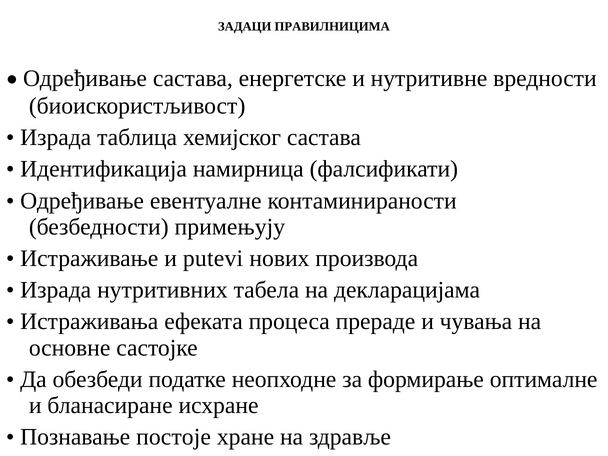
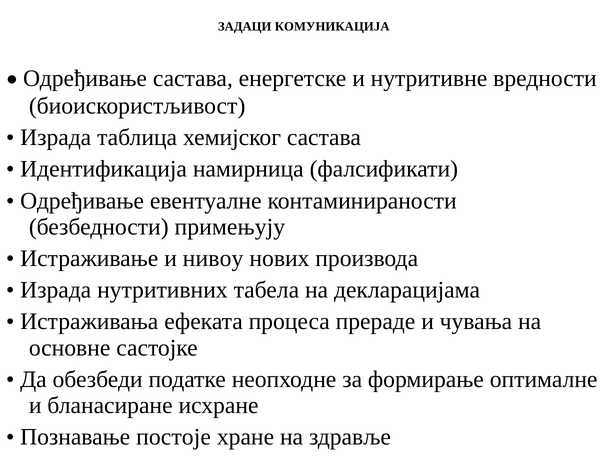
ПРАВИЛНИЦИМА: ПРАВИЛНИЦИМА -> КОМУНИКАЦИЈА (332, 27)
putevi: putevi -> нивоу (213, 258)
